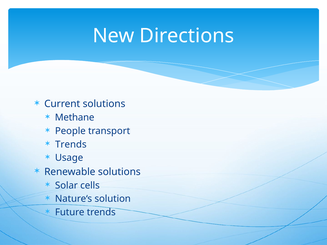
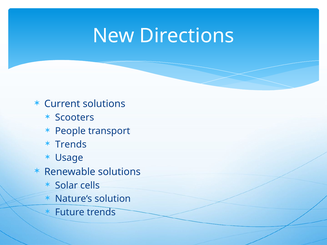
Methane: Methane -> Scooters (75, 118)
